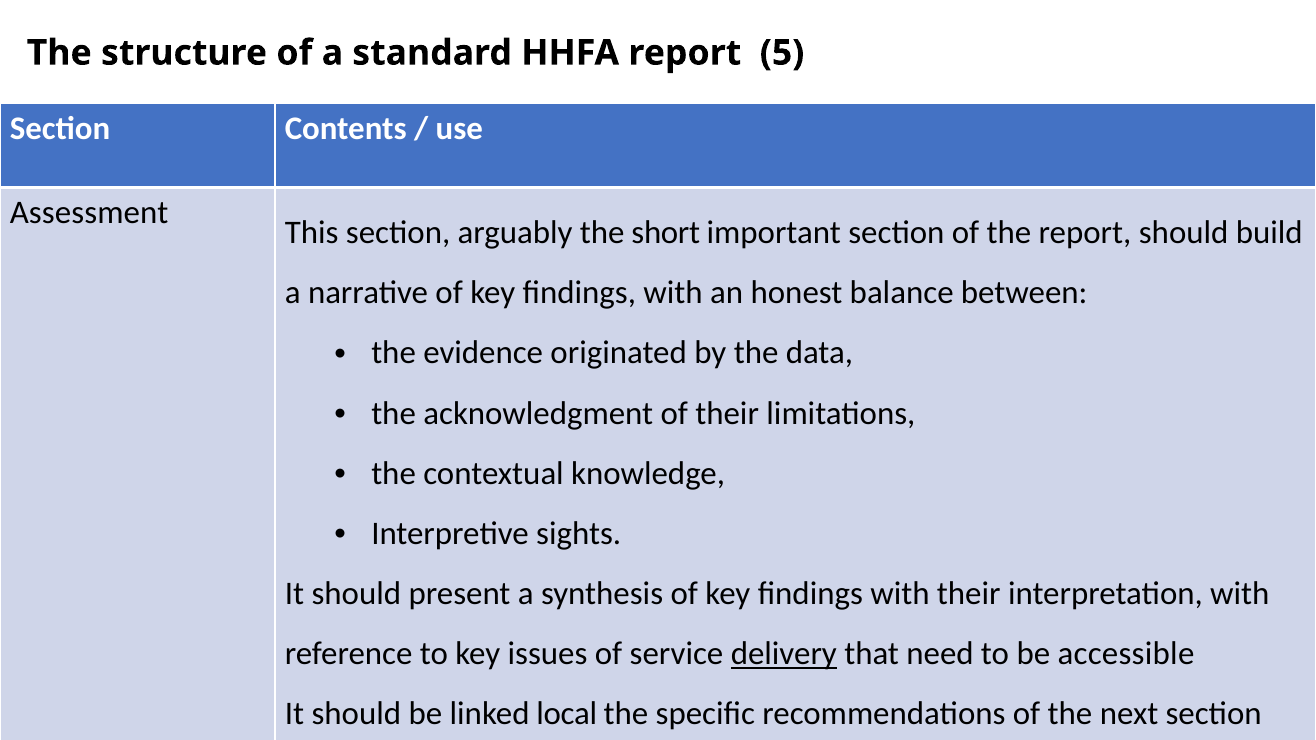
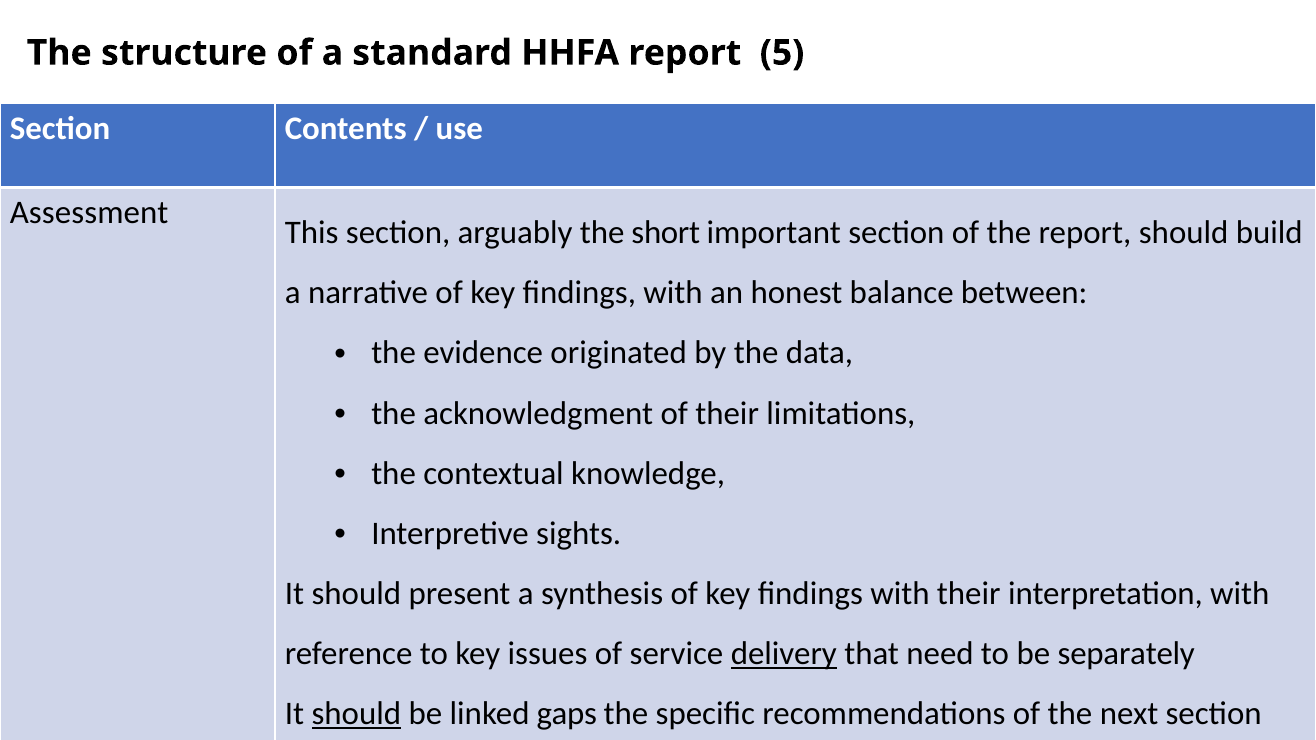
accessible: accessible -> separately (1126, 654)
should underline: none -> present (356, 714)
local: local -> gaps (567, 714)
